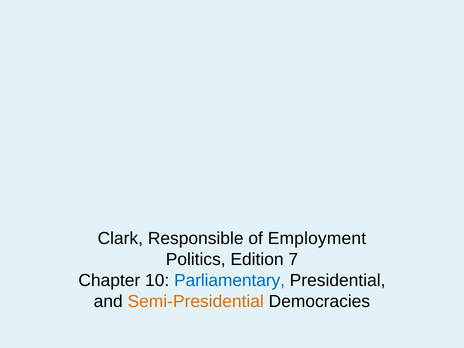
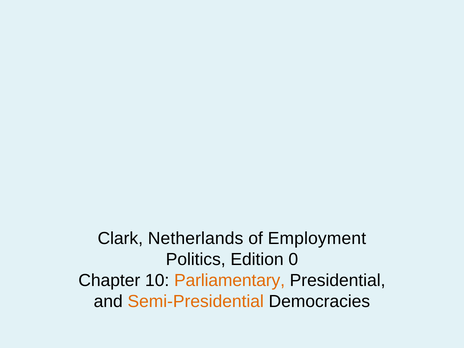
Responsible: Responsible -> Netherlands (196, 239)
7: 7 -> 0 (293, 259)
Parliamentary colour: blue -> orange (230, 280)
